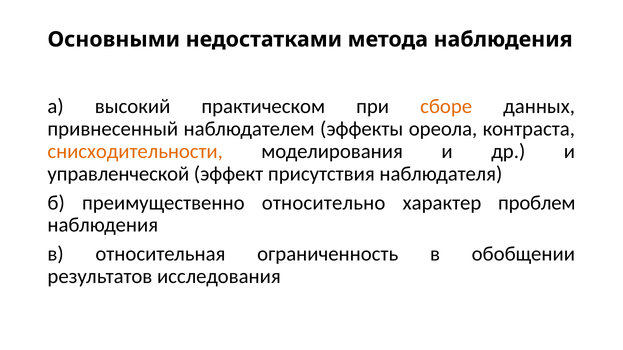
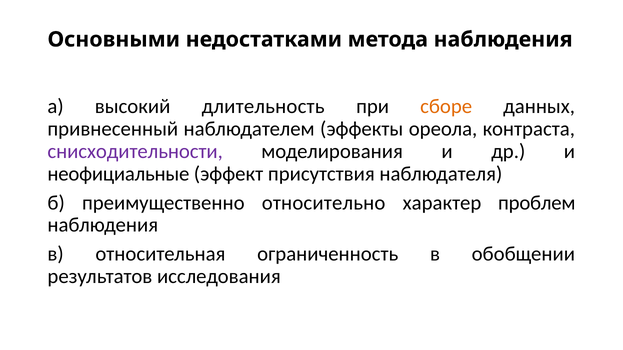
практическом: практическом -> длительность (263, 107)
снисходительности colour: orange -> purple (135, 152)
управленческой: управленческой -> неофициальные (118, 174)
